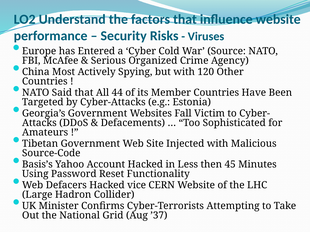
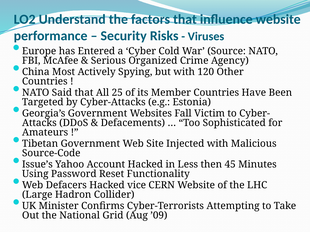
44: 44 -> 25 (117, 93)
Basis’s: Basis’s -> Issue’s (37, 165)
’37: ’37 -> ’09 (159, 216)
